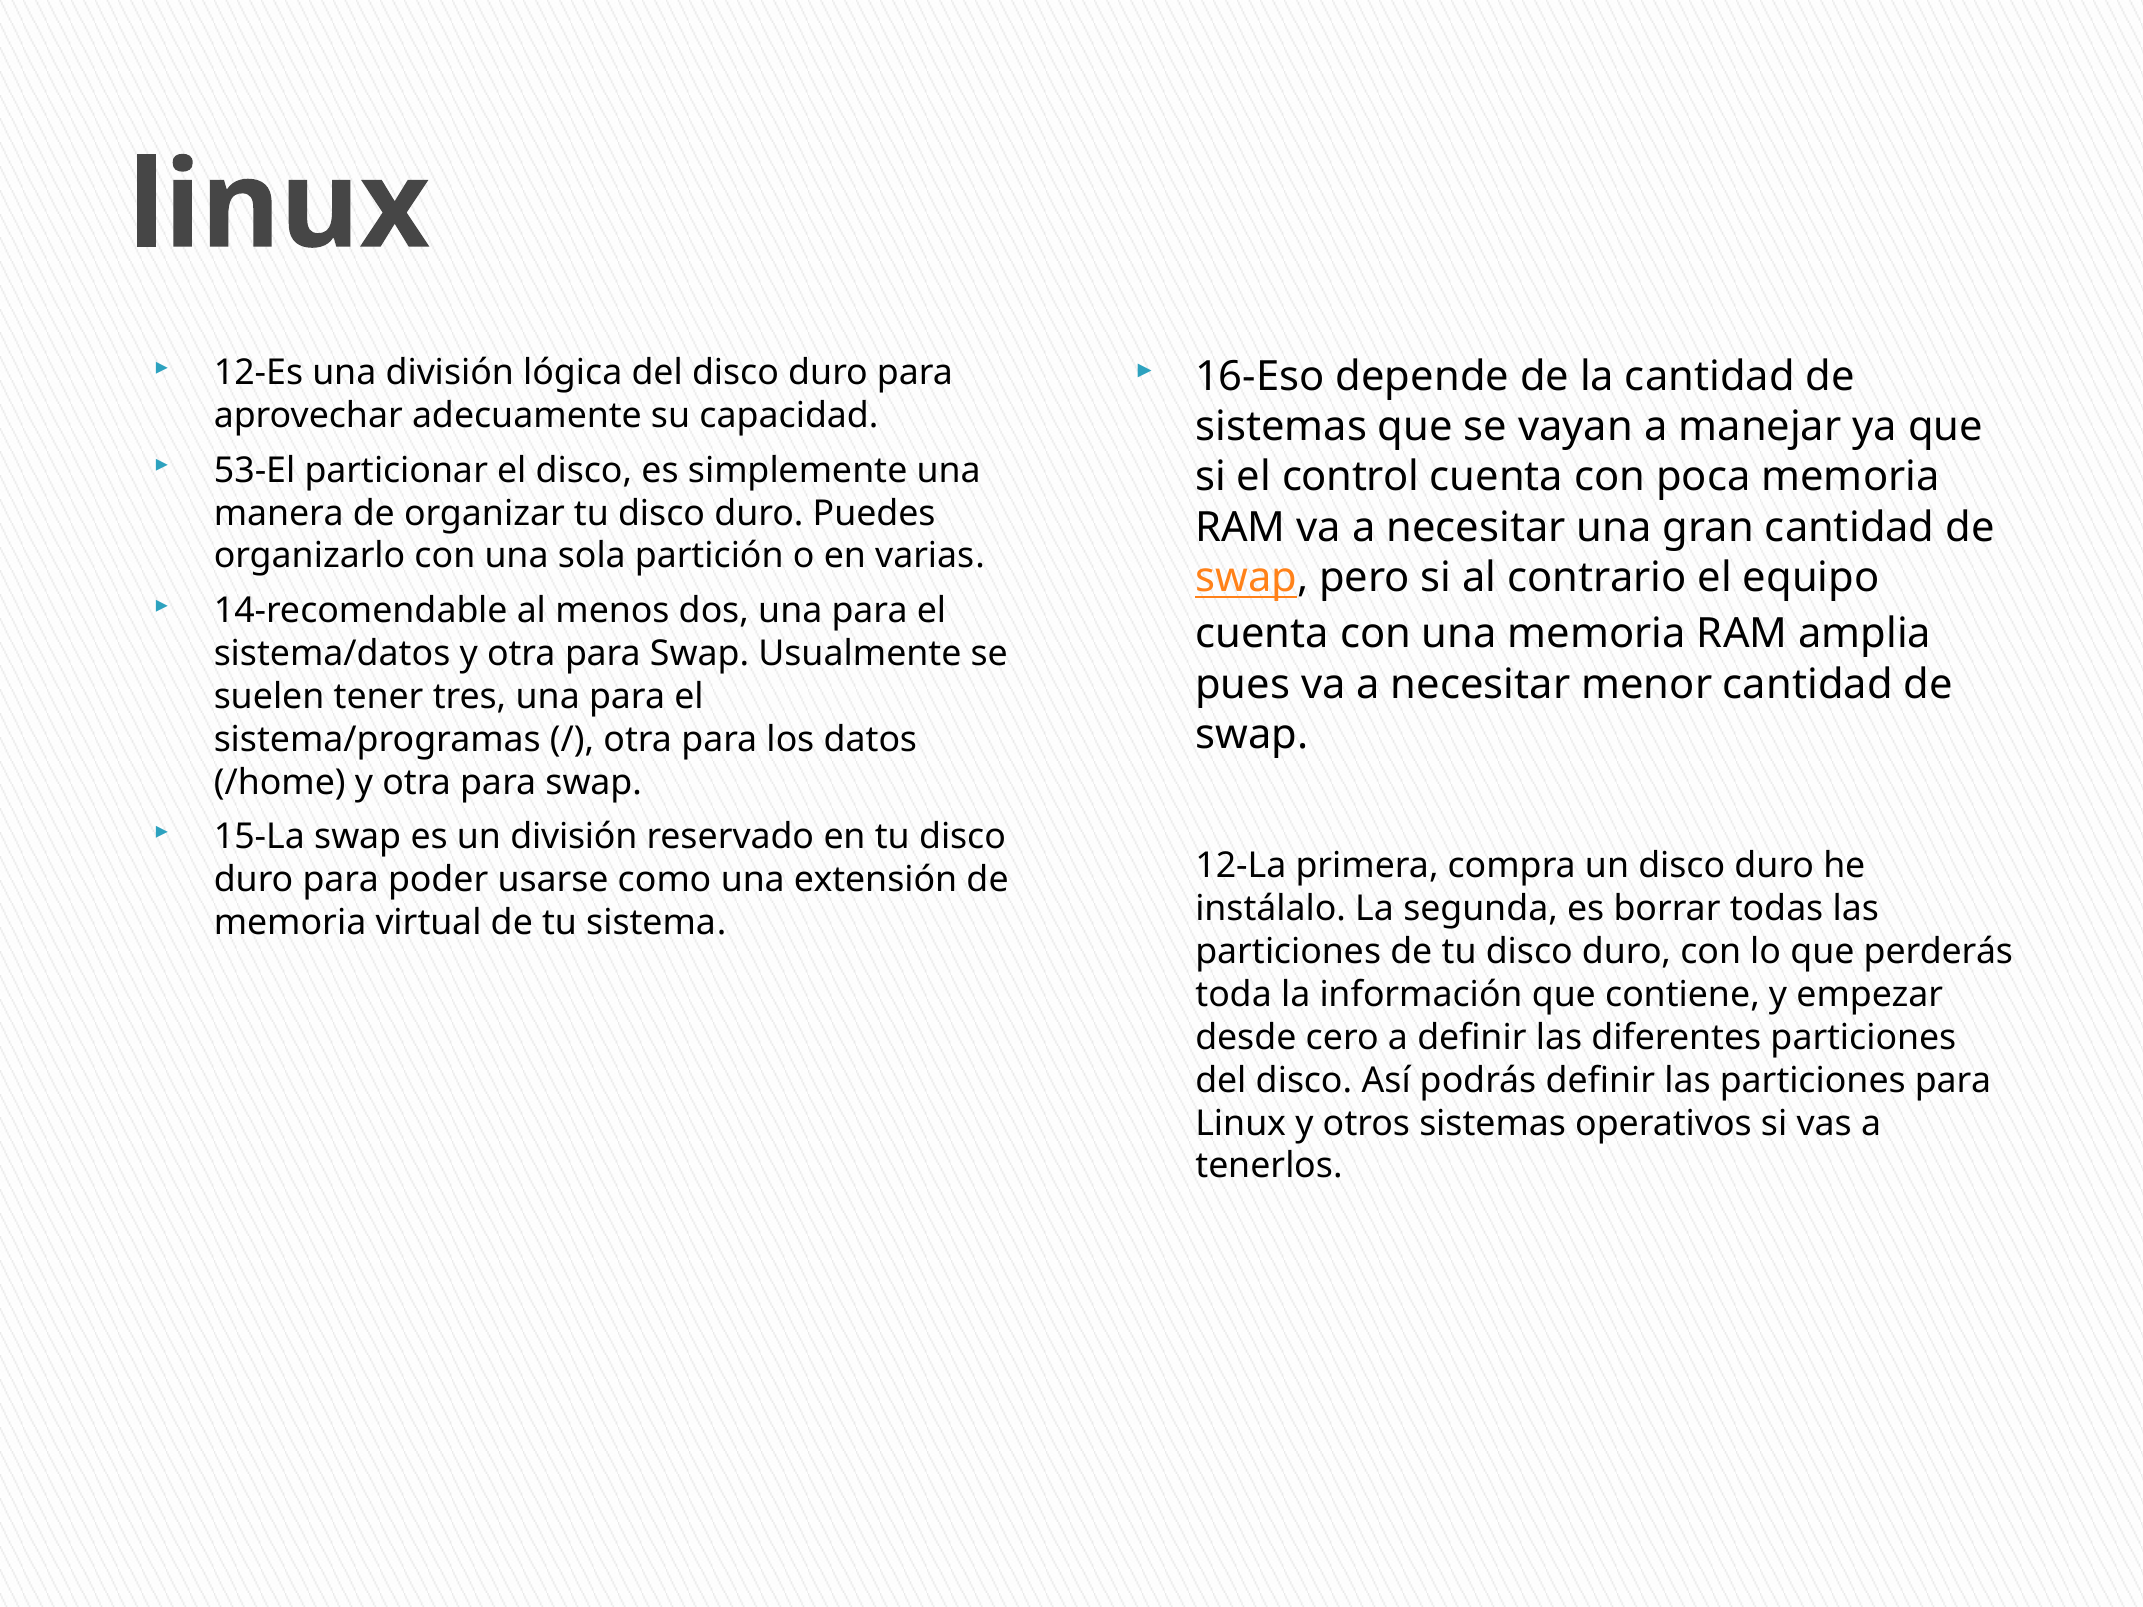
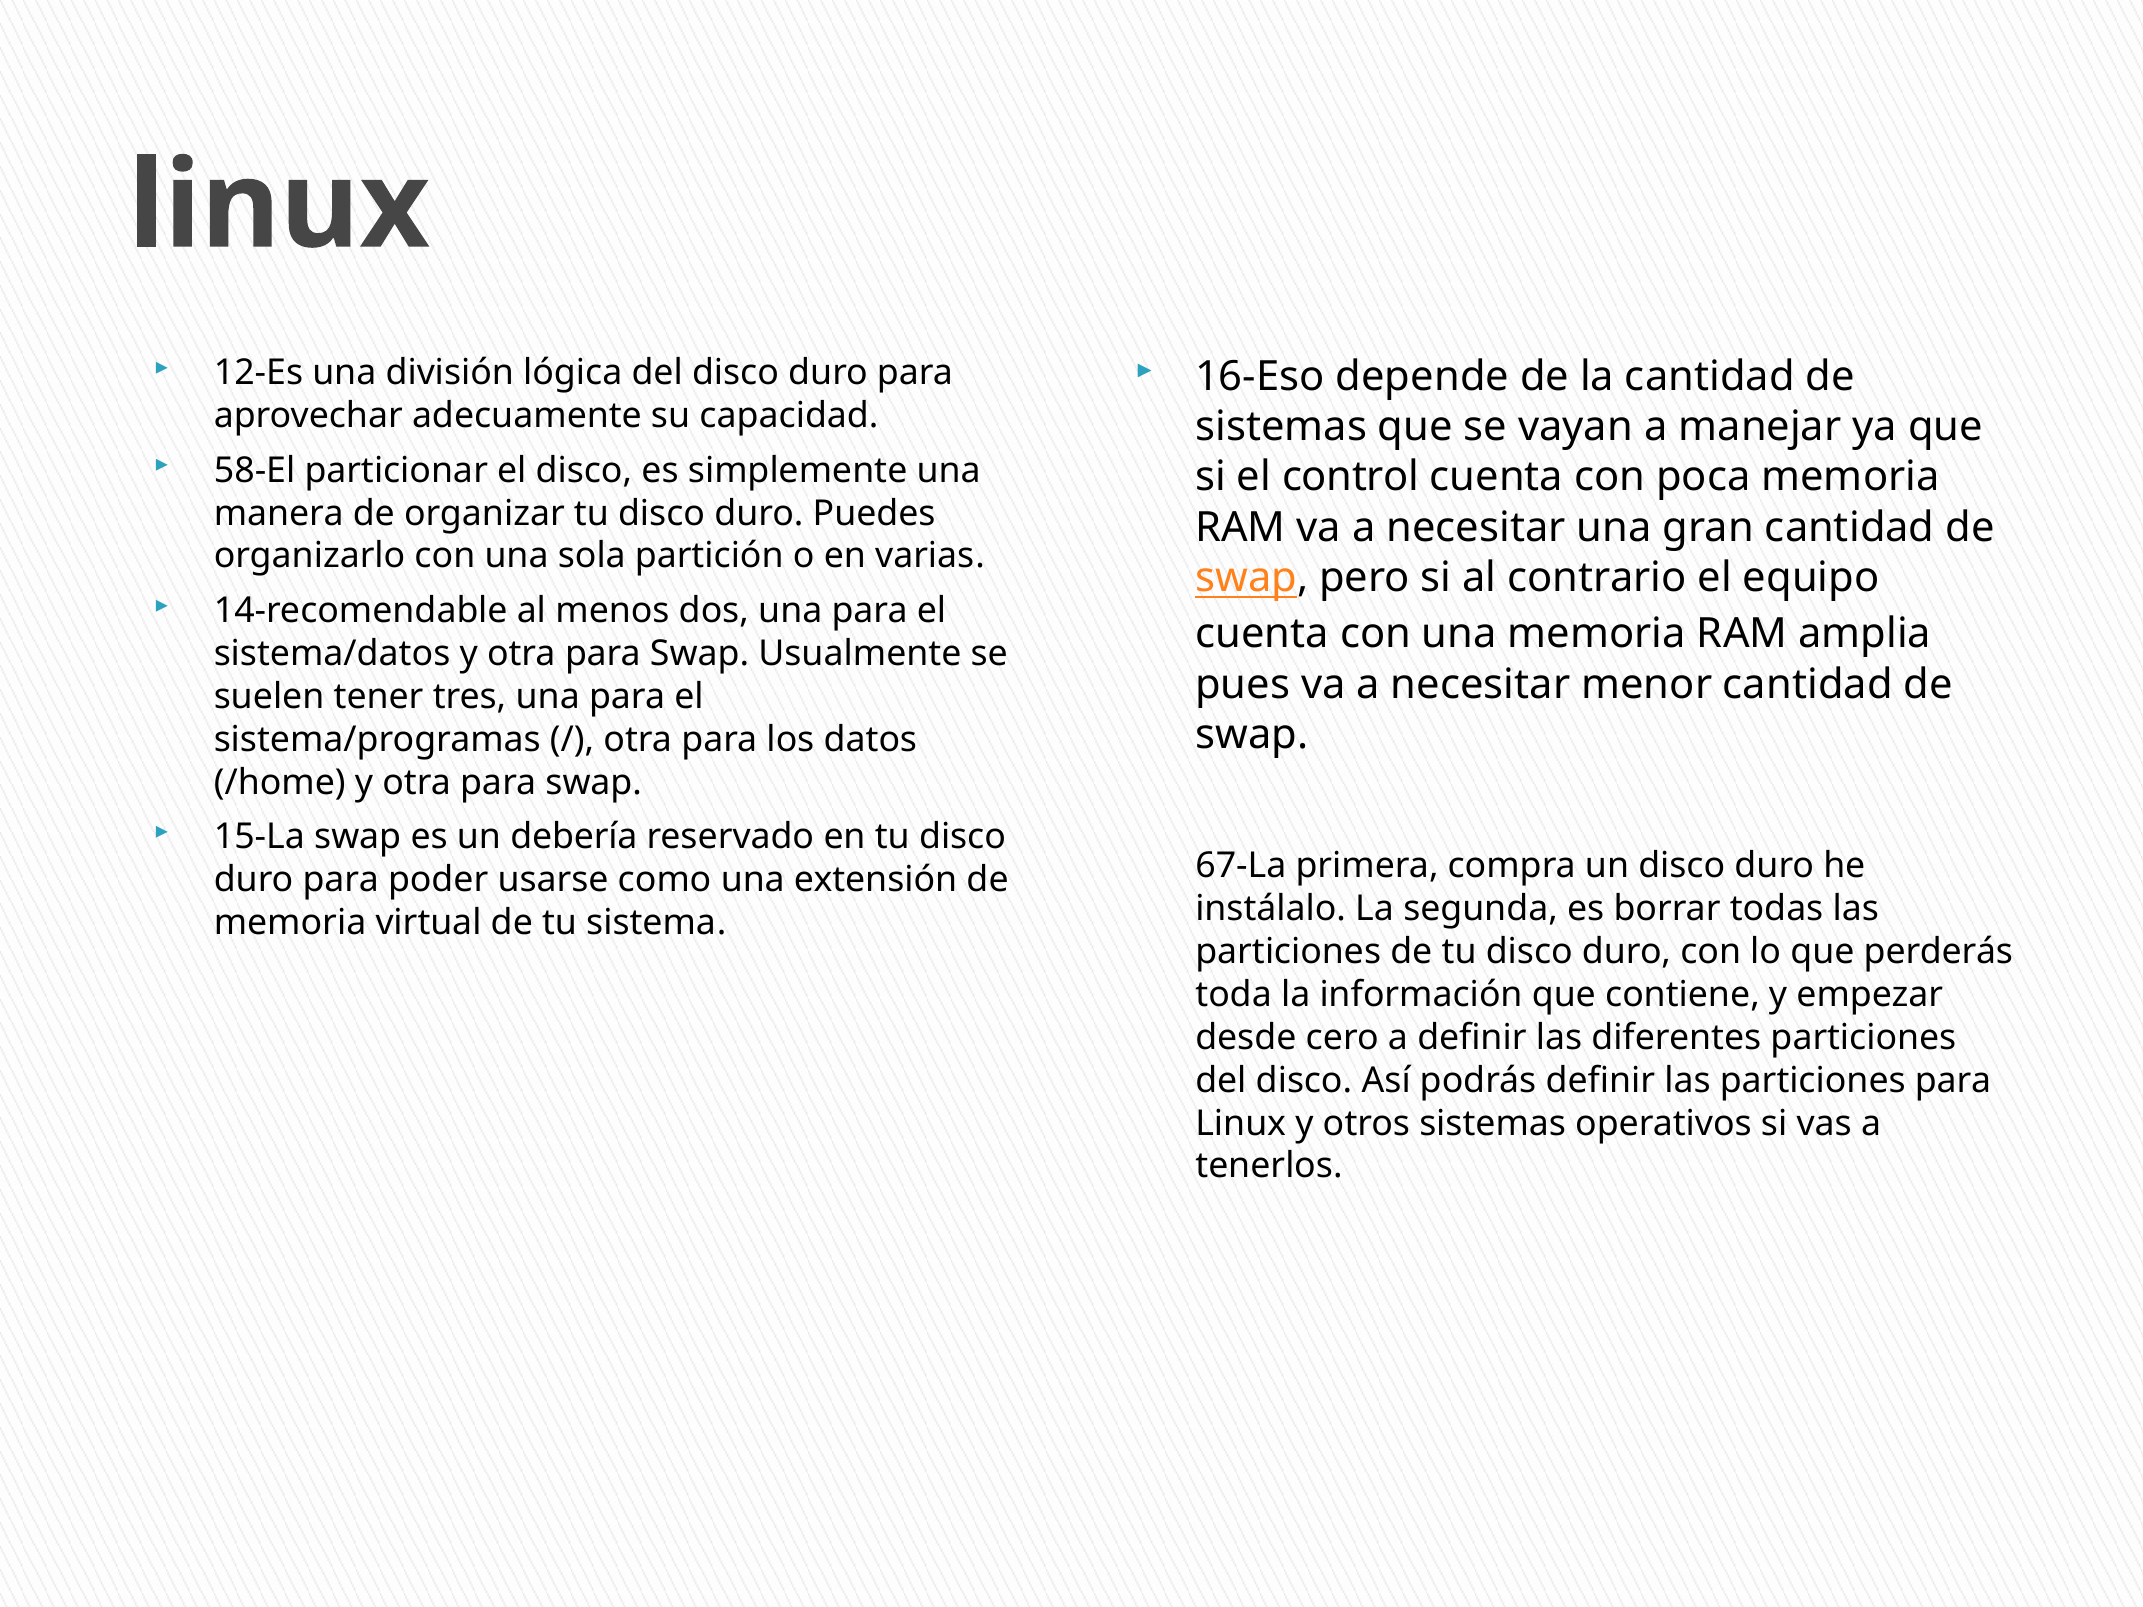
53-El: 53-El -> 58-El (255, 471)
un división: división -> debería (574, 837)
12-La: 12-La -> 67-La (1241, 866)
